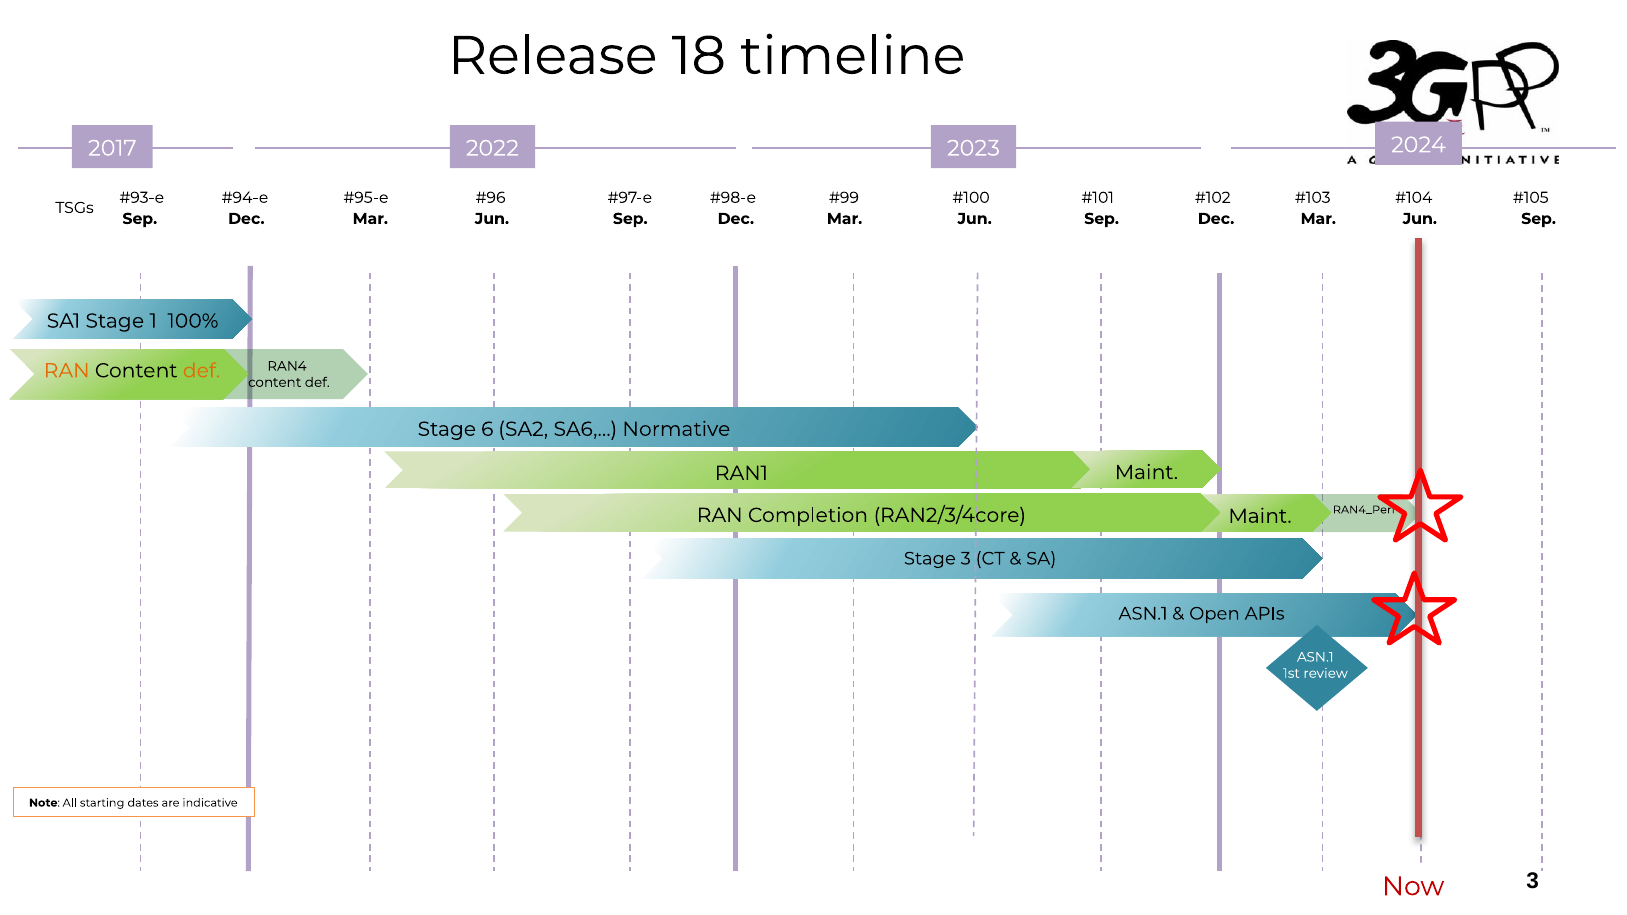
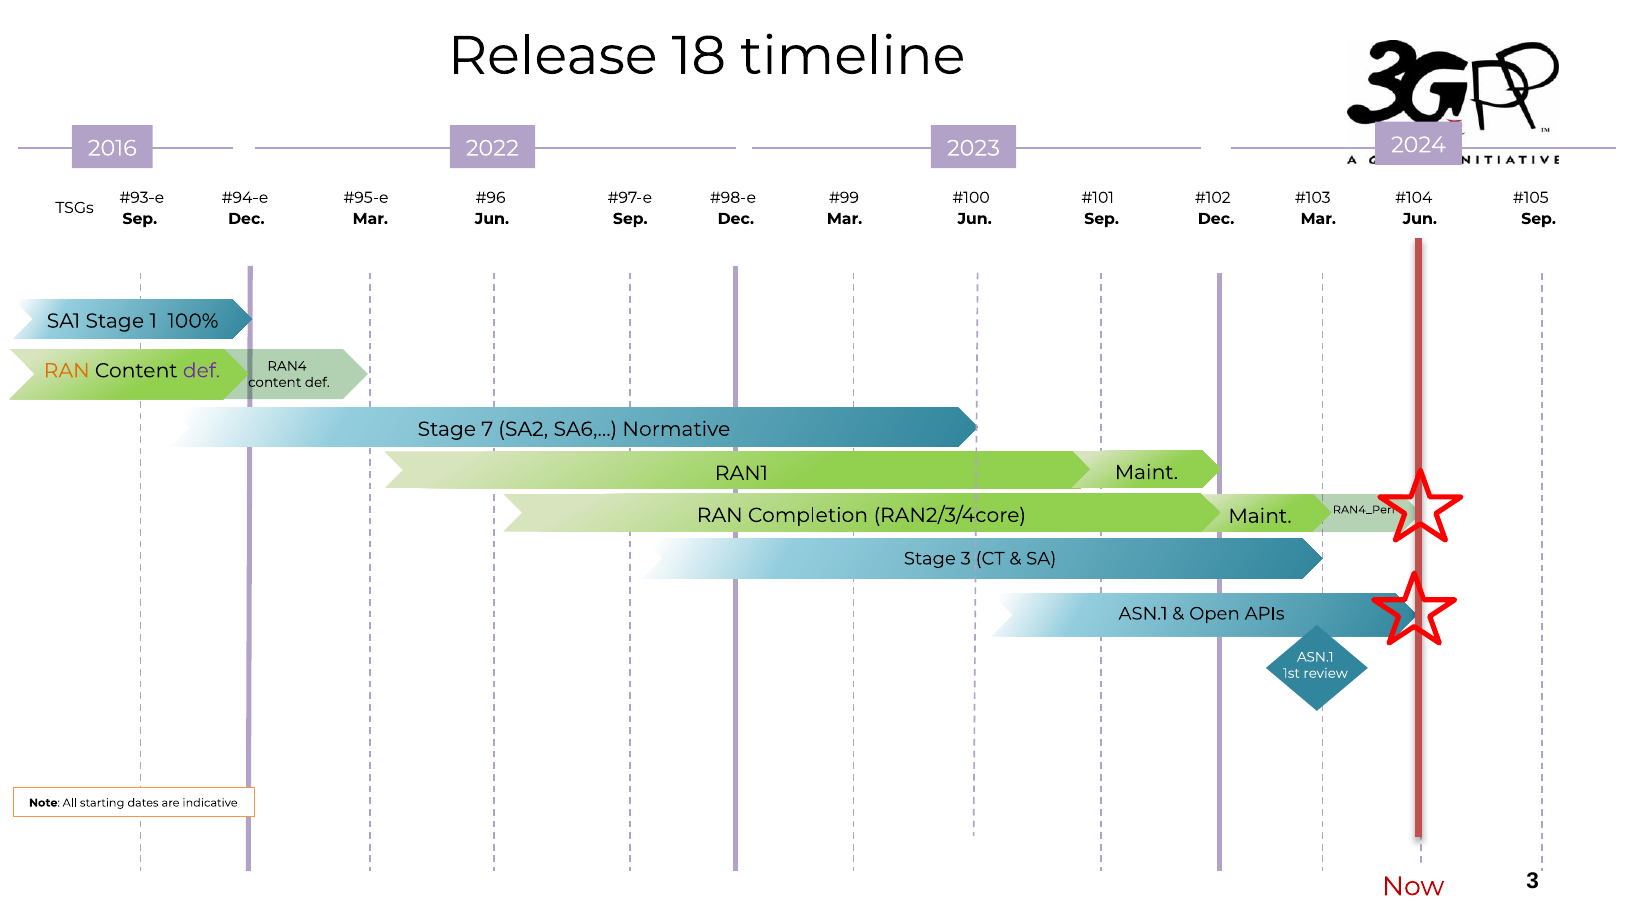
2017: 2017 -> 2016 (112, 148)
def colour: orange -> purple (201, 371)
6: 6 -> 7 (487, 429)
